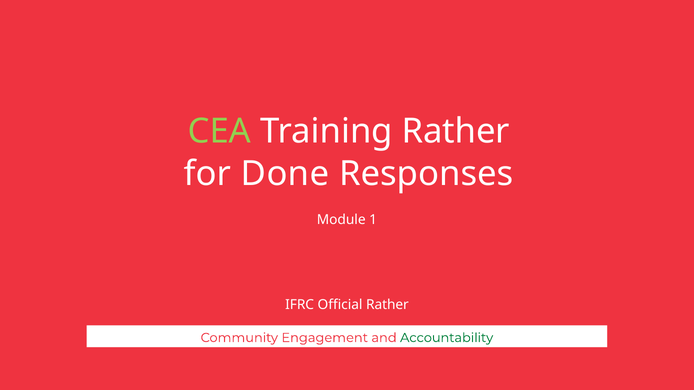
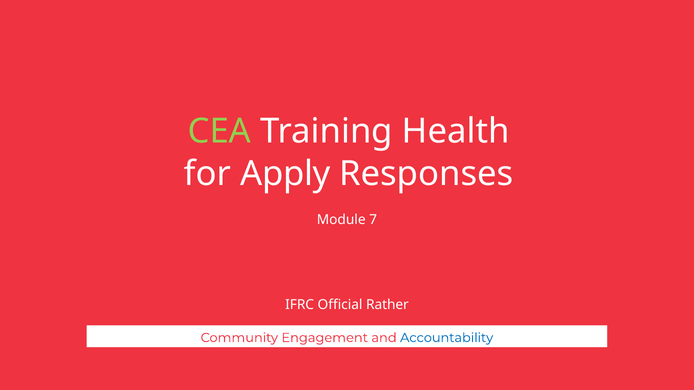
Training Rather: Rather -> Health (456, 131)
Done: Done -> Apply (285, 174)
1: 1 -> 7 (373, 220)
Accountability colour: green -> blue (447, 338)
